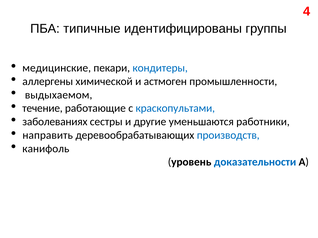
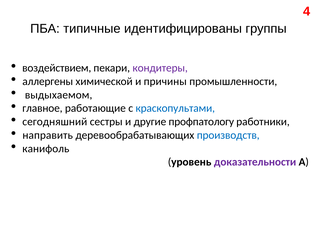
медицинские: медицинские -> воздействием (57, 68)
кондитеры colour: blue -> purple (160, 68)
астмоген: астмоген -> причины (165, 82)
течение: течение -> главное (42, 108)
заболеваниях: заболеваниях -> сегодняшний (55, 122)
уменьшаются: уменьшаются -> профпатологу (201, 122)
доказательности colour: blue -> purple (255, 162)
